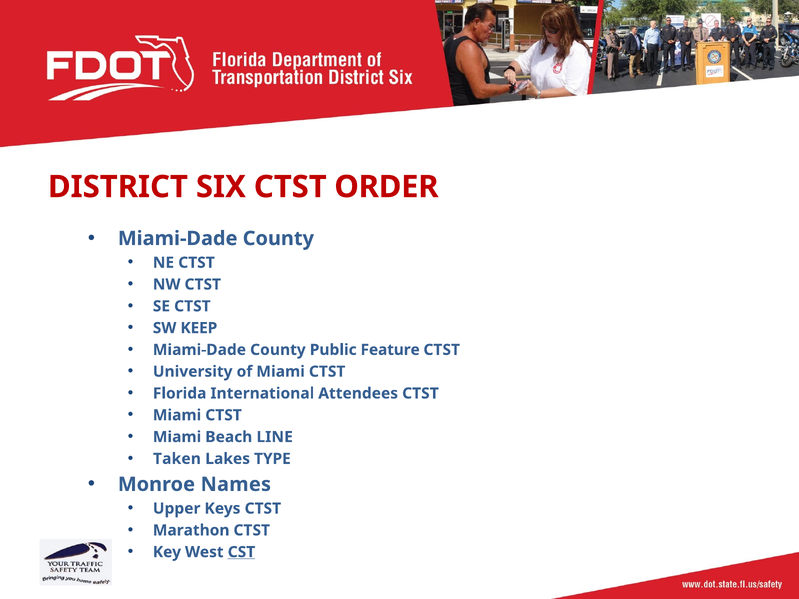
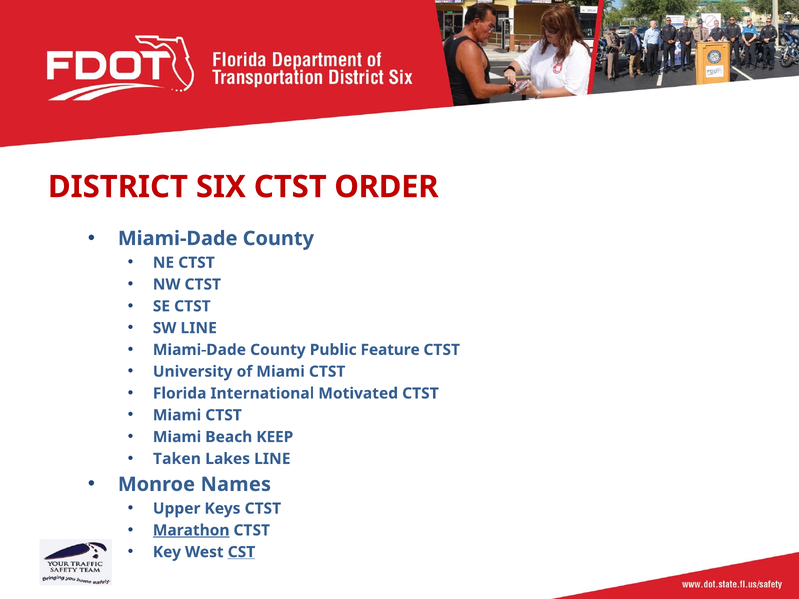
SW KEEP: KEEP -> LINE (199, 328)
Attendees: Attendees -> Motivated (358, 394)
LINE: LINE -> KEEP (275, 437)
Lakes TYPE: TYPE -> LINE (272, 459)
Marathon underline: none -> present (191, 531)
